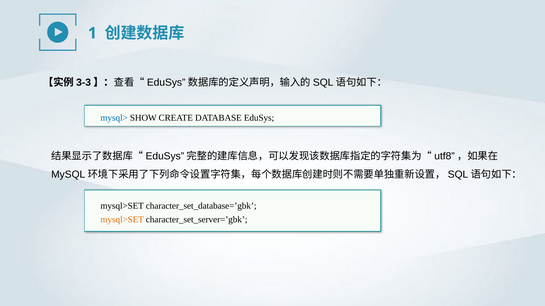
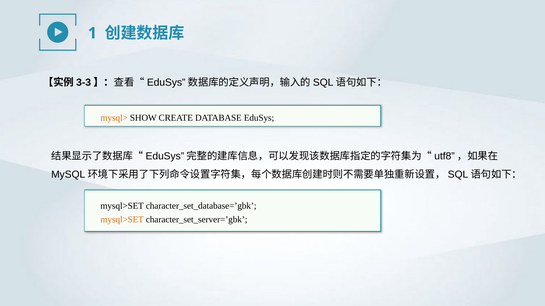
mysql> colour: blue -> orange (114, 118)
